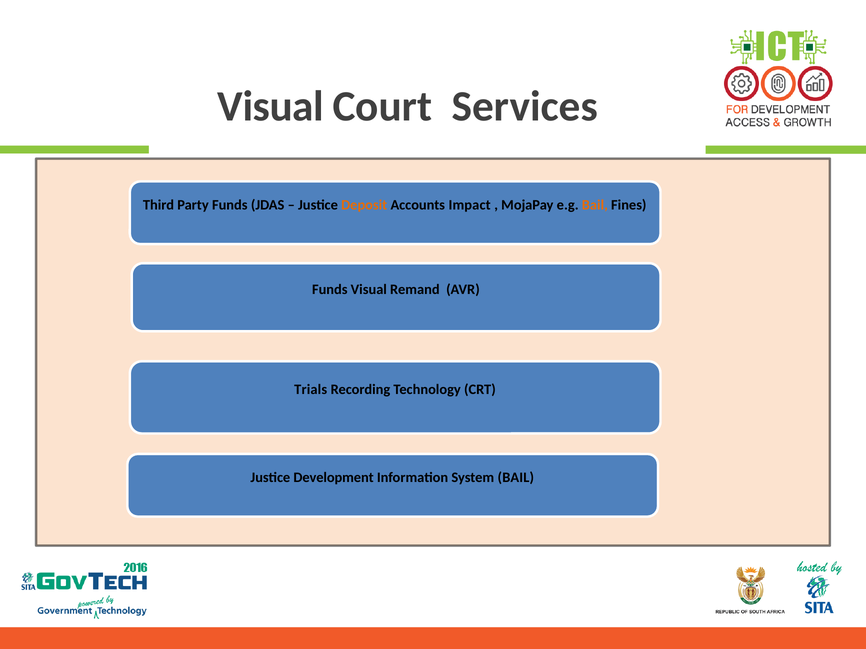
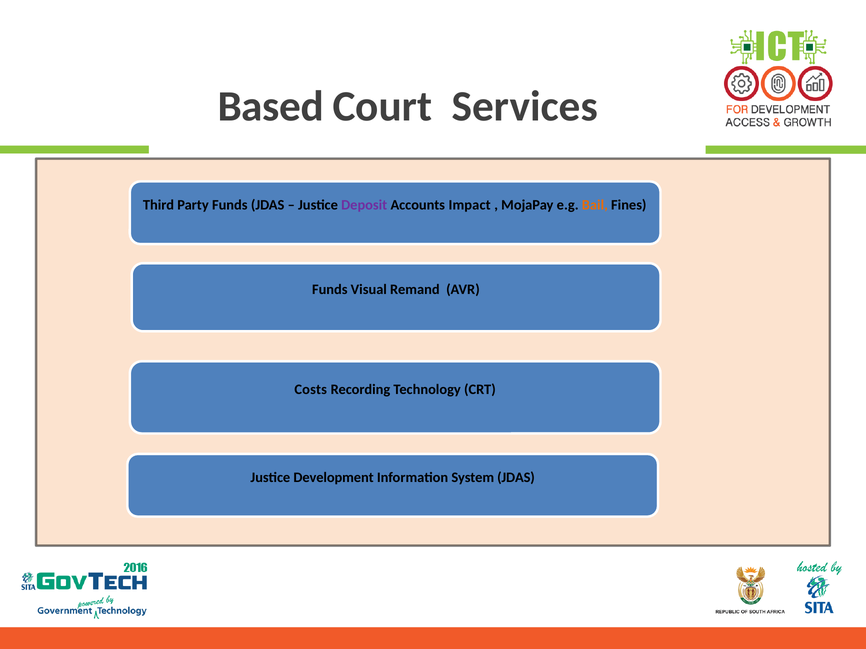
Visual: Visual -> Based (271, 107)
Deposit colour: orange -> purple (364, 205)
Trials: Trials -> Costs (311, 390)
System BAIL: BAIL -> JDAS (516, 478)
